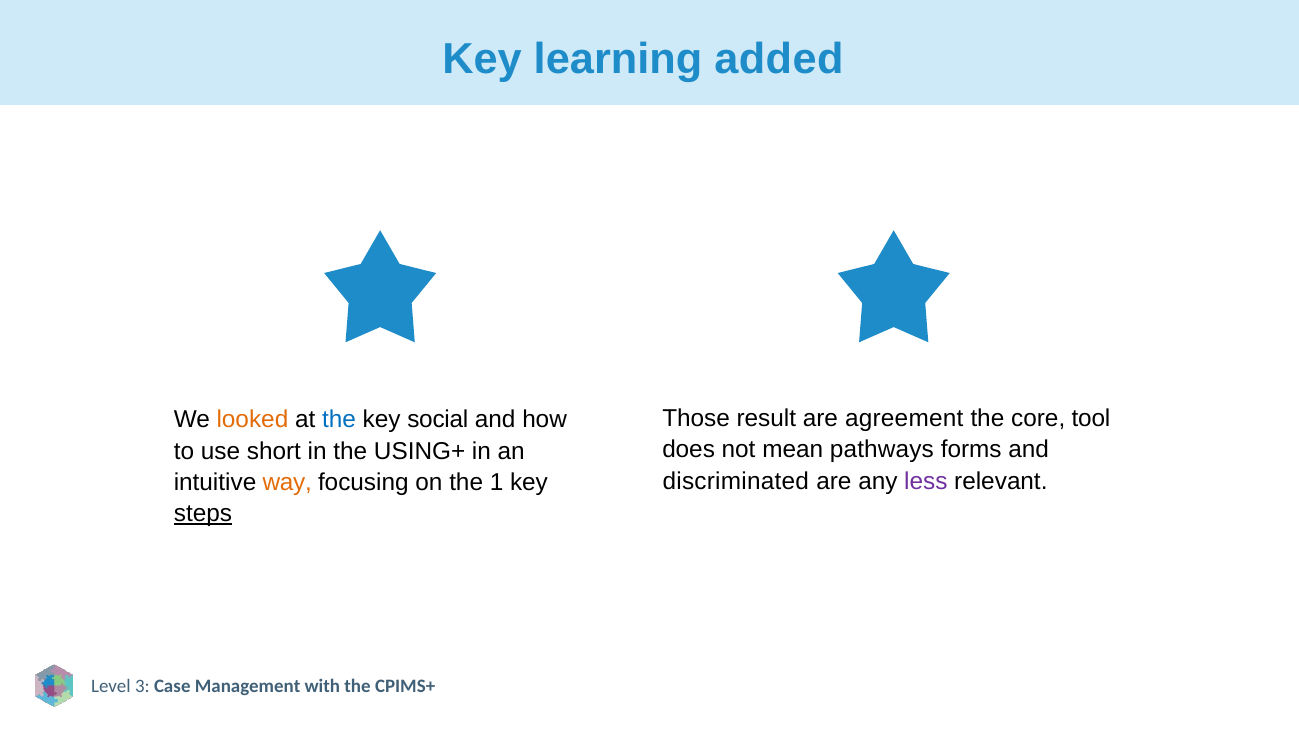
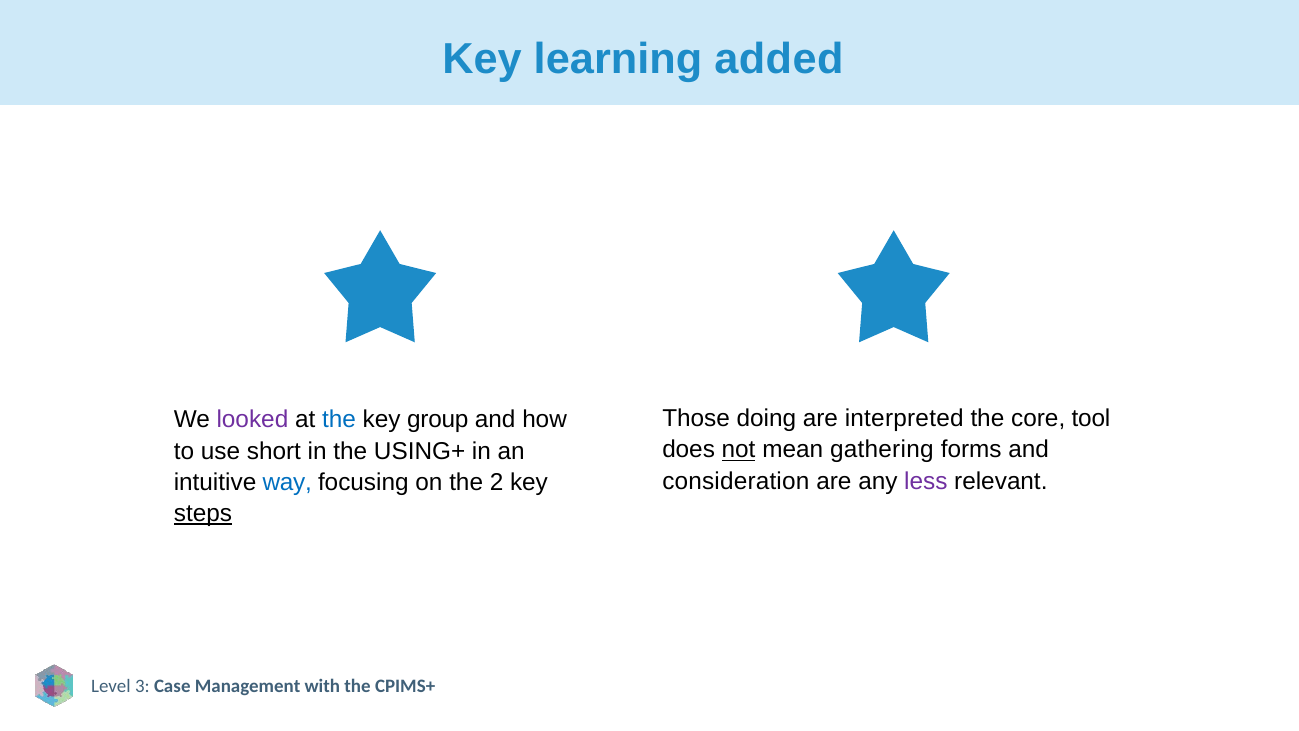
result: result -> doing (766, 418)
agreement: agreement -> interpreted (904, 418)
looked colour: orange -> purple (252, 420)
social: social -> group (438, 420)
not underline: none -> present (739, 450)
pathways: pathways -> gathering (882, 450)
discriminated: discriminated -> consideration (736, 481)
way colour: orange -> blue (287, 482)
1: 1 -> 2 (497, 482)
